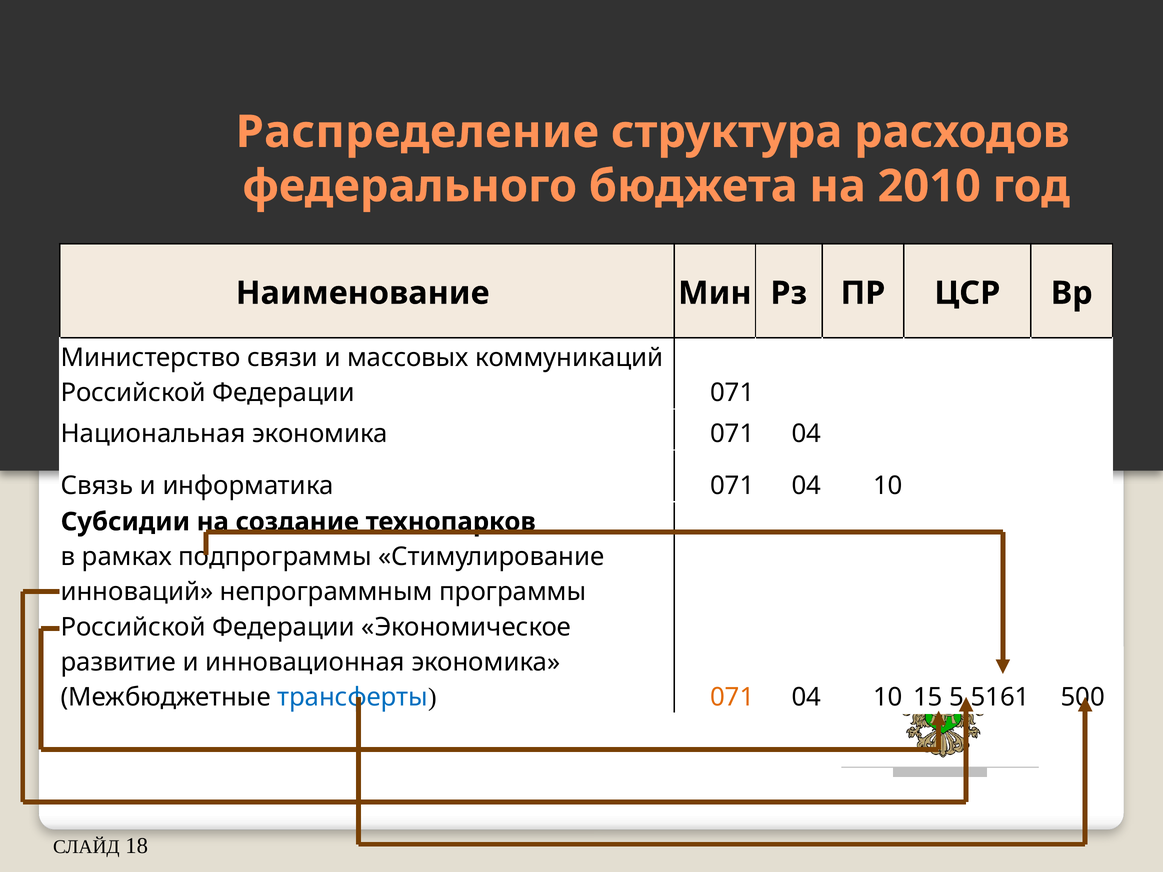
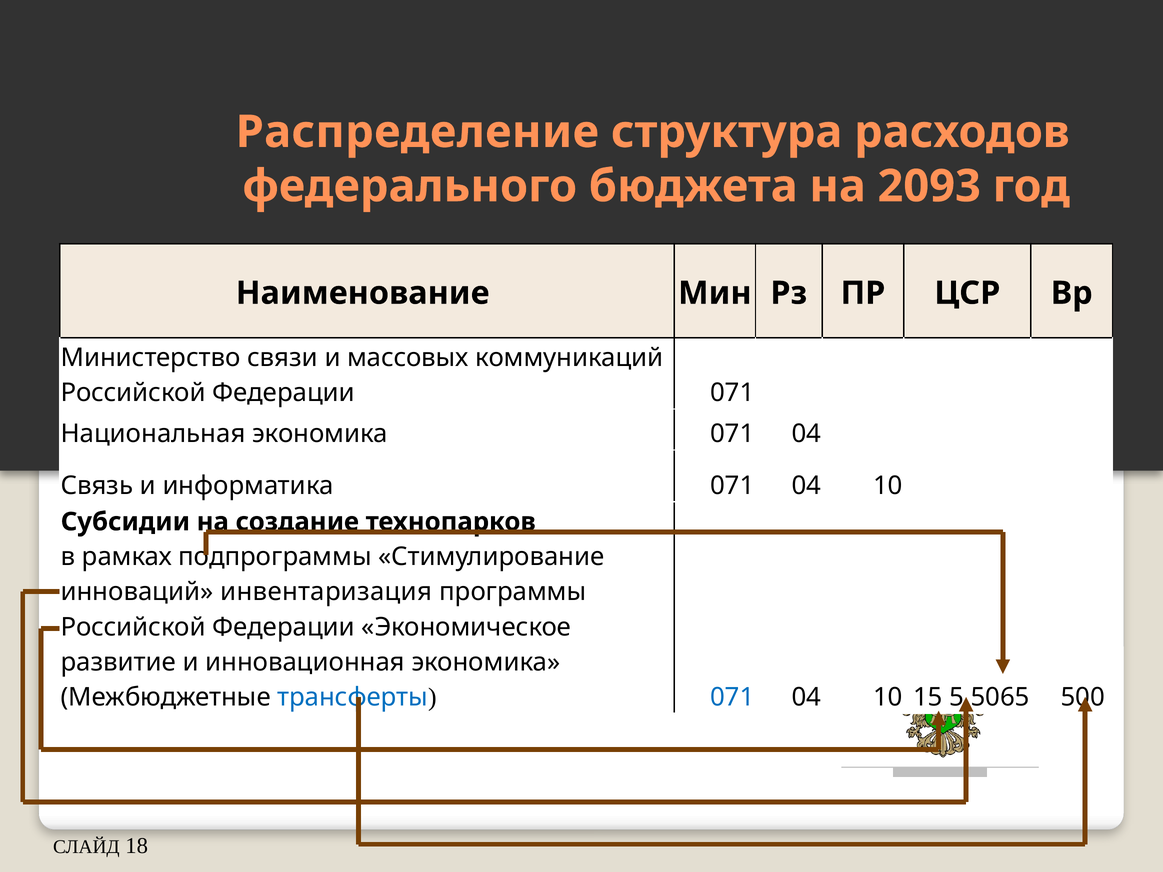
2010: 2010 -> 2093 (929, 186)
непрограммным: непрограммным -> инвентаризация (326, 592)
071 colour: orange -> blue (732, 697)
5161: 5161 -> 5065 (1000, 697)
